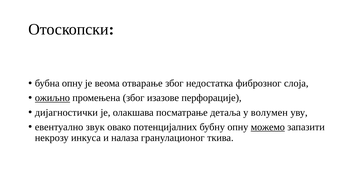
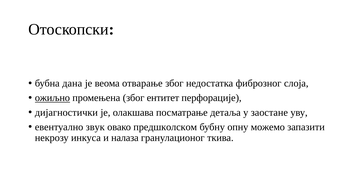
бубна опну: опну -> дана (72, 83)
изазове: изазове -> ентитет (163, 98)
волумен: волумен -> заостане (269, 113)
потенцијалних: потенцијалних -> предшколском (165, 127)
можемо underline: present -> none (268, 127)
